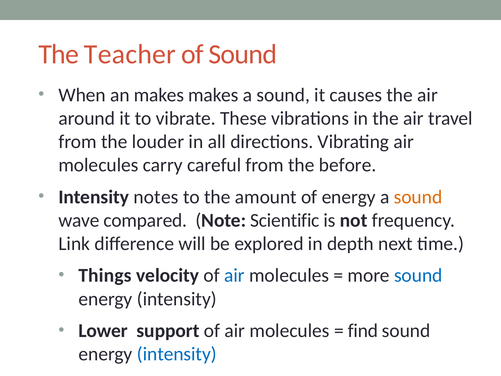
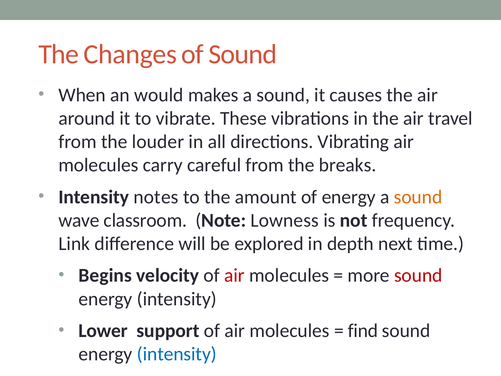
Teacher: Teacher -> Changes (130, 54)
an makes: makes -> would (159, 95)
before: before -> breaks (348, 165)
compared: compared -> classroom (145, 220)
Scientific: Scientific -> Lowness (285, 220)
Things: Things -> Begins (105, 275)
air colour: blue -> red (234, 275)
sound colour: blue -> red (418, 275)
